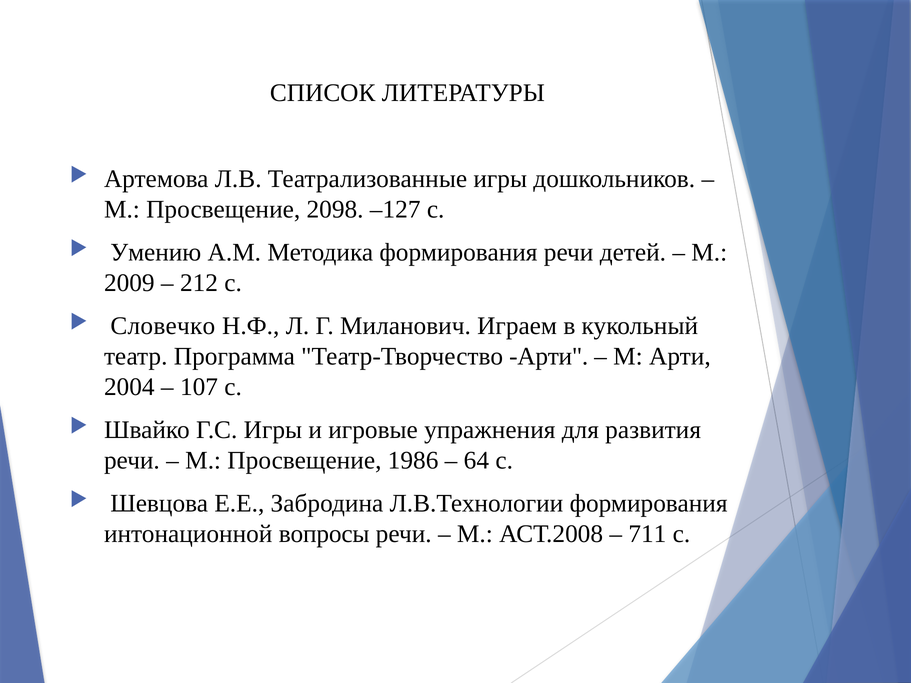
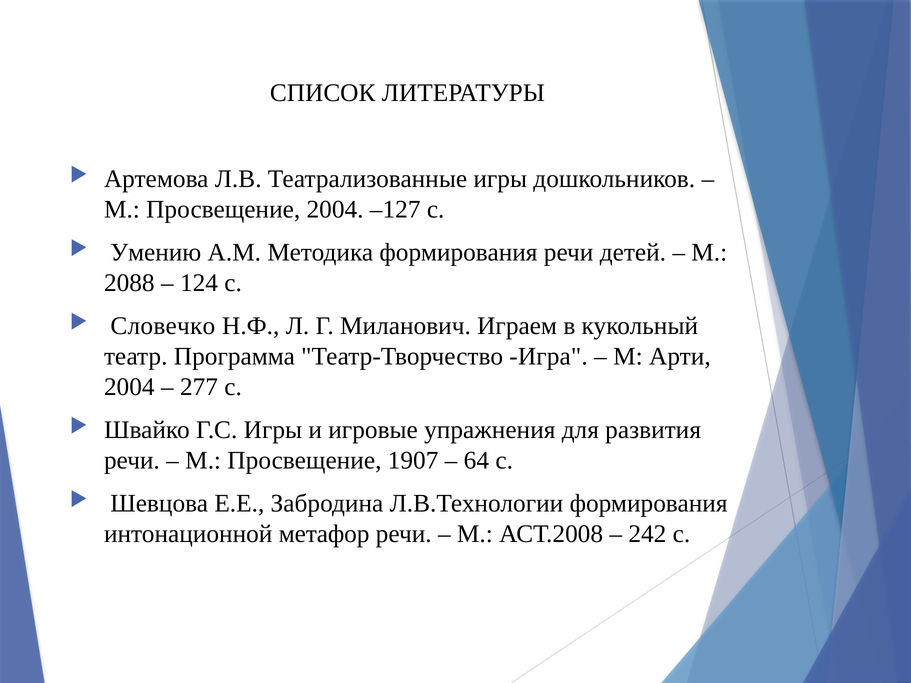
Просвещение 2098: 2098 -> 2004 (335, 209)
2009: 2009 -> 2088 (129, 283)
212: 212 -> 124 (199, 283)
Театр-Творчество Арти: Арти -> Игра (549, 356)
107: 107 -> 277 (199, 387)
1986: 1986 -> 1907 (413, 460)
вопросы: вопросы -> метафор (324, 534)
711: 711 -> 242 (647, 534)
